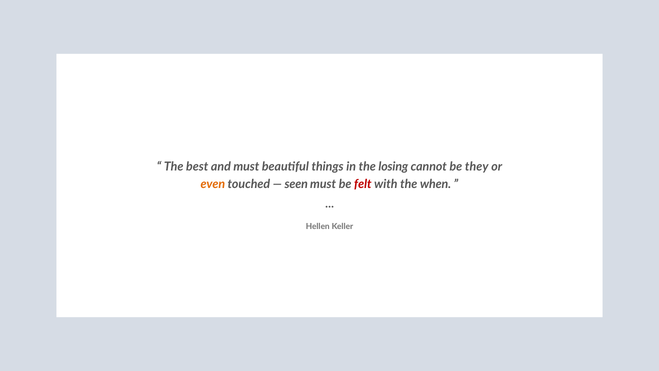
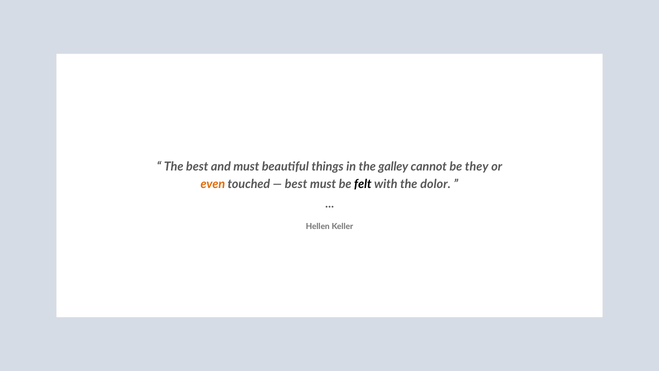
losing: losing -> galley (393, 167)
seen: seen -> best (296, 184)
felt colour: red -> black (363, 184)
when: when -> dolor (436, 184)
